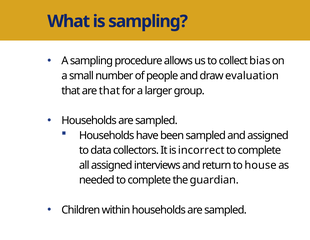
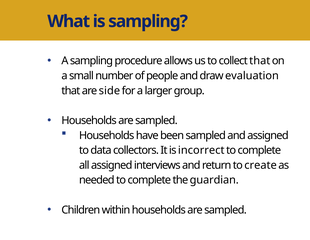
collect bias: bias -> that (260, 61)
are that: that -> side (109, 90)
house: house -> create (261, 165)
